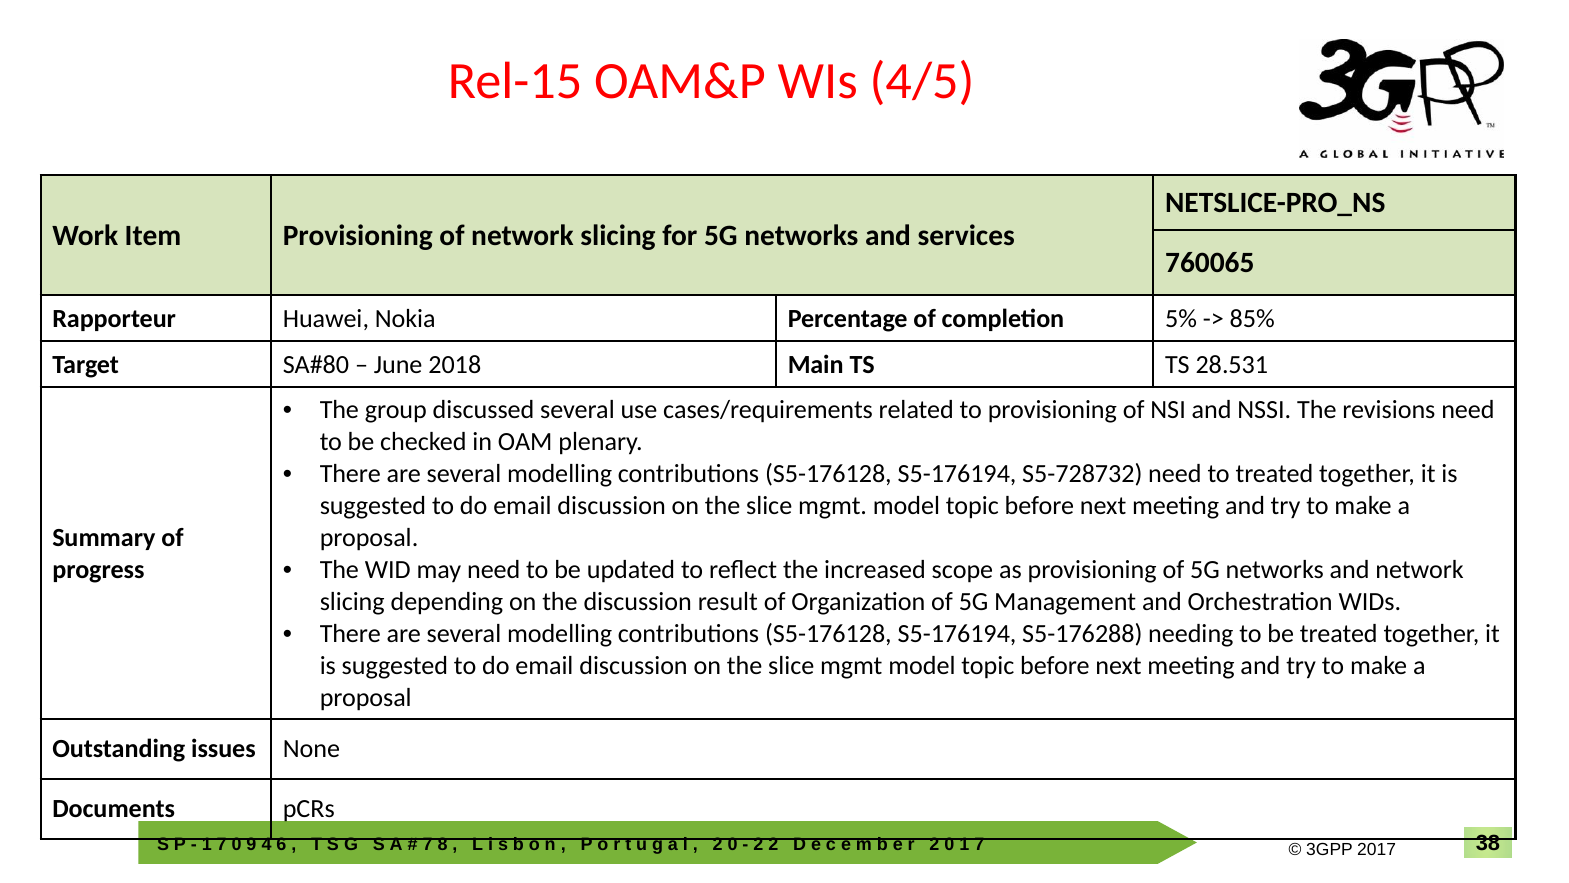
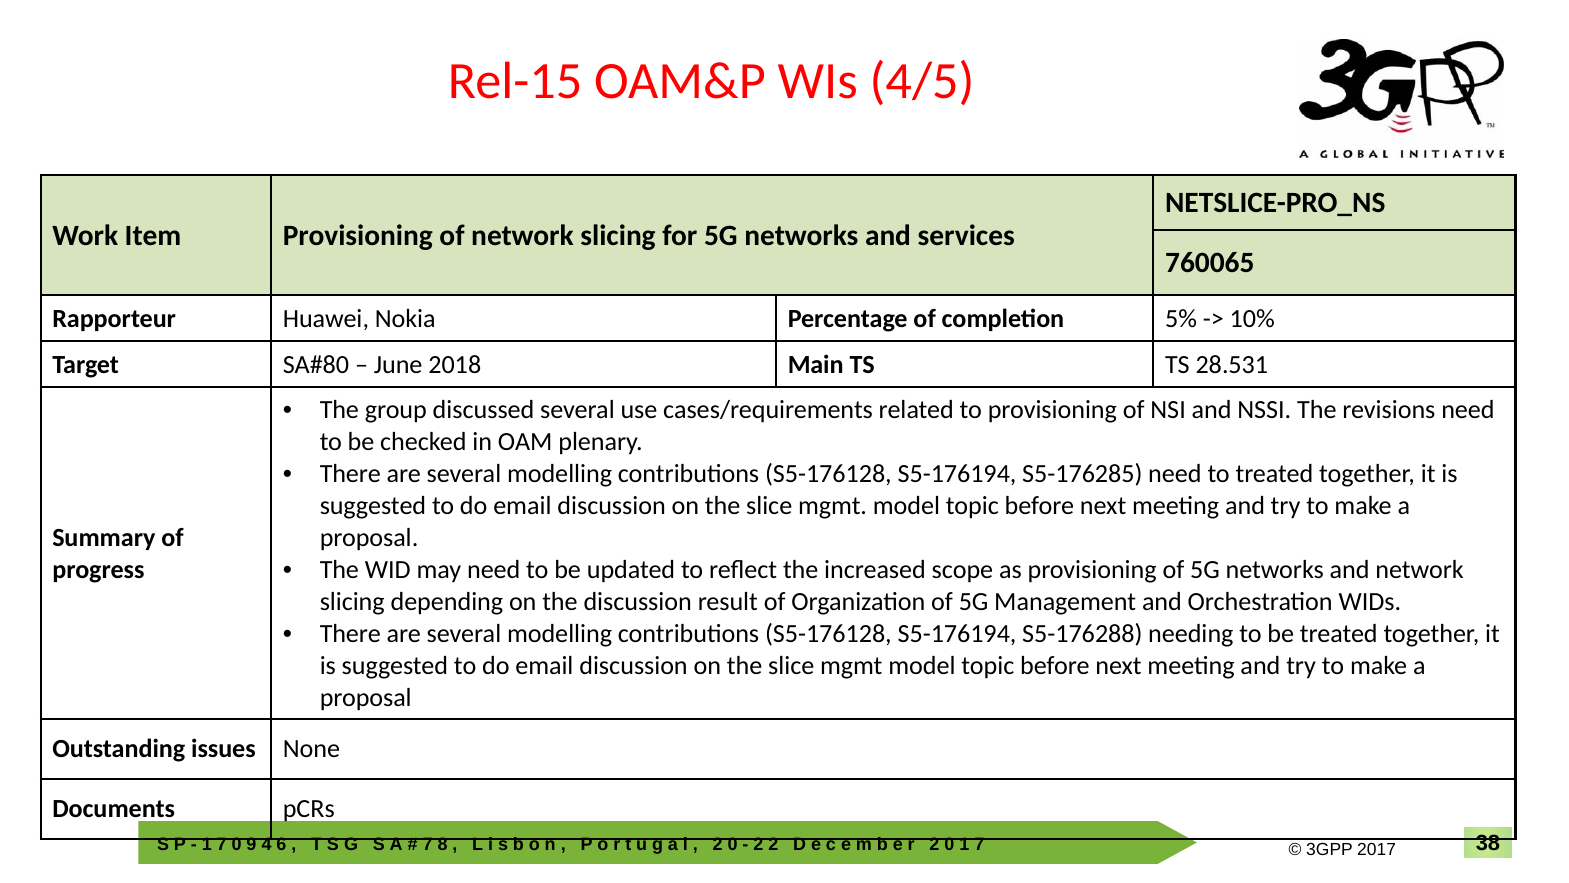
85%: 85% -> 10% (1252, 319)
S5-728732: S5-728732 -> S5-176285 (1082, 473)
